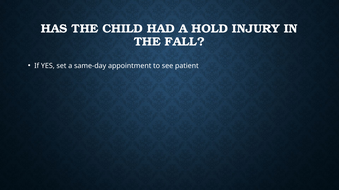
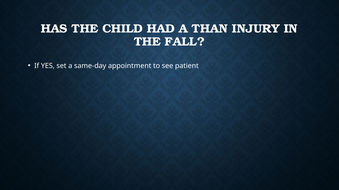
HOLD: HOLD -> THAN (210, 29)
